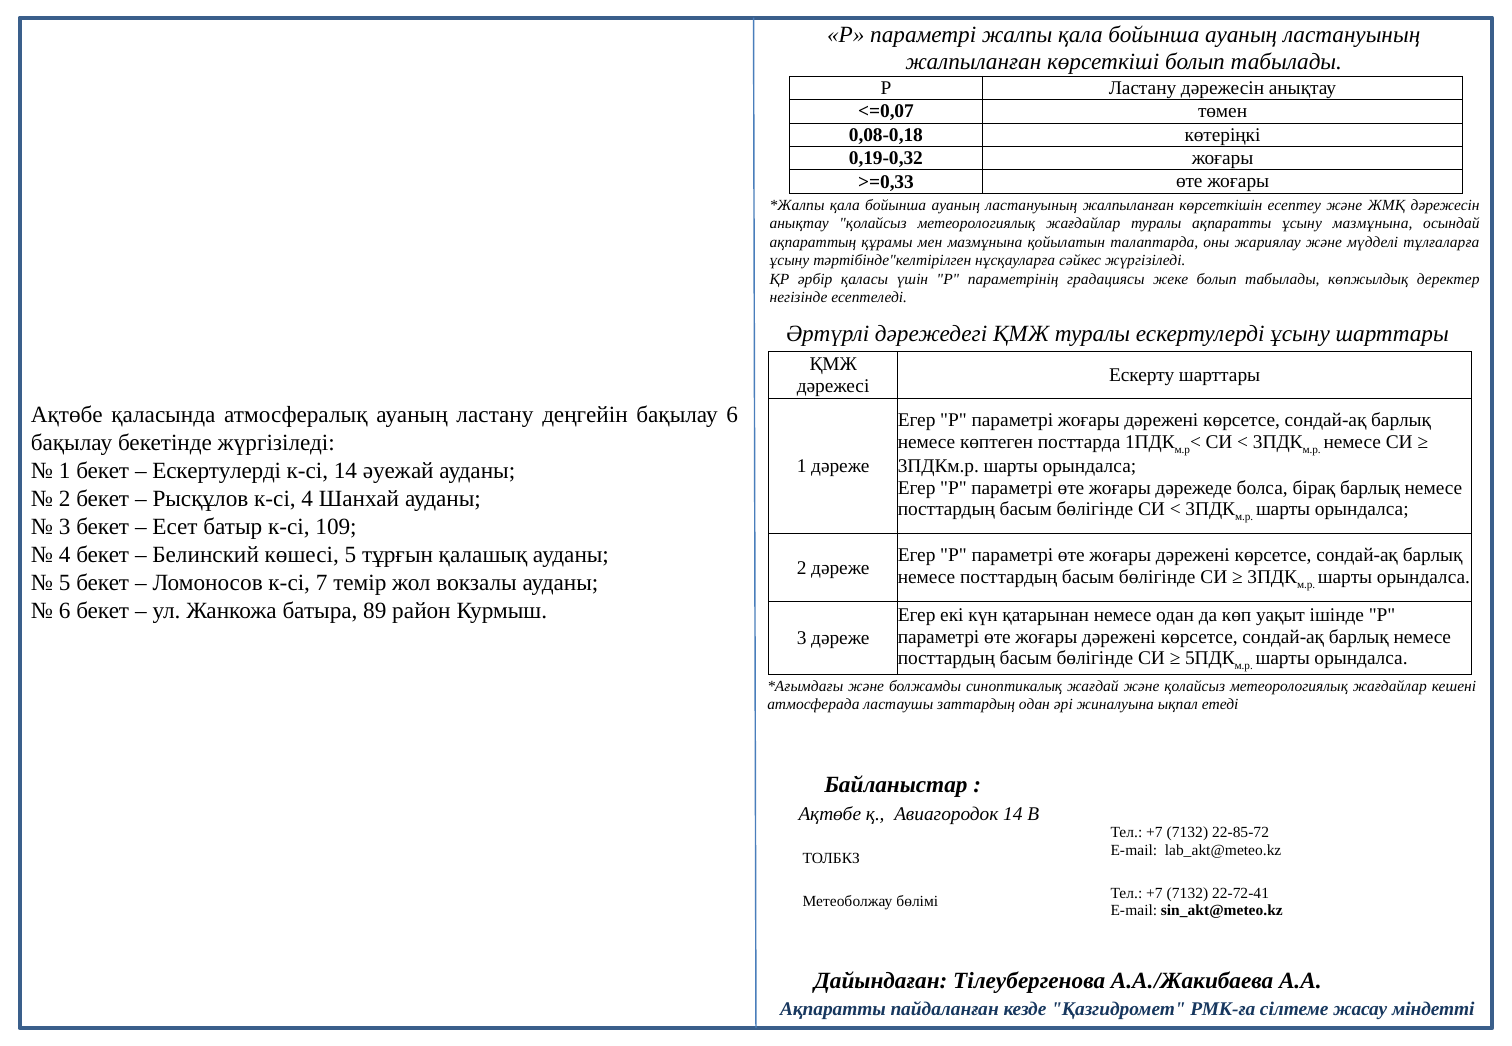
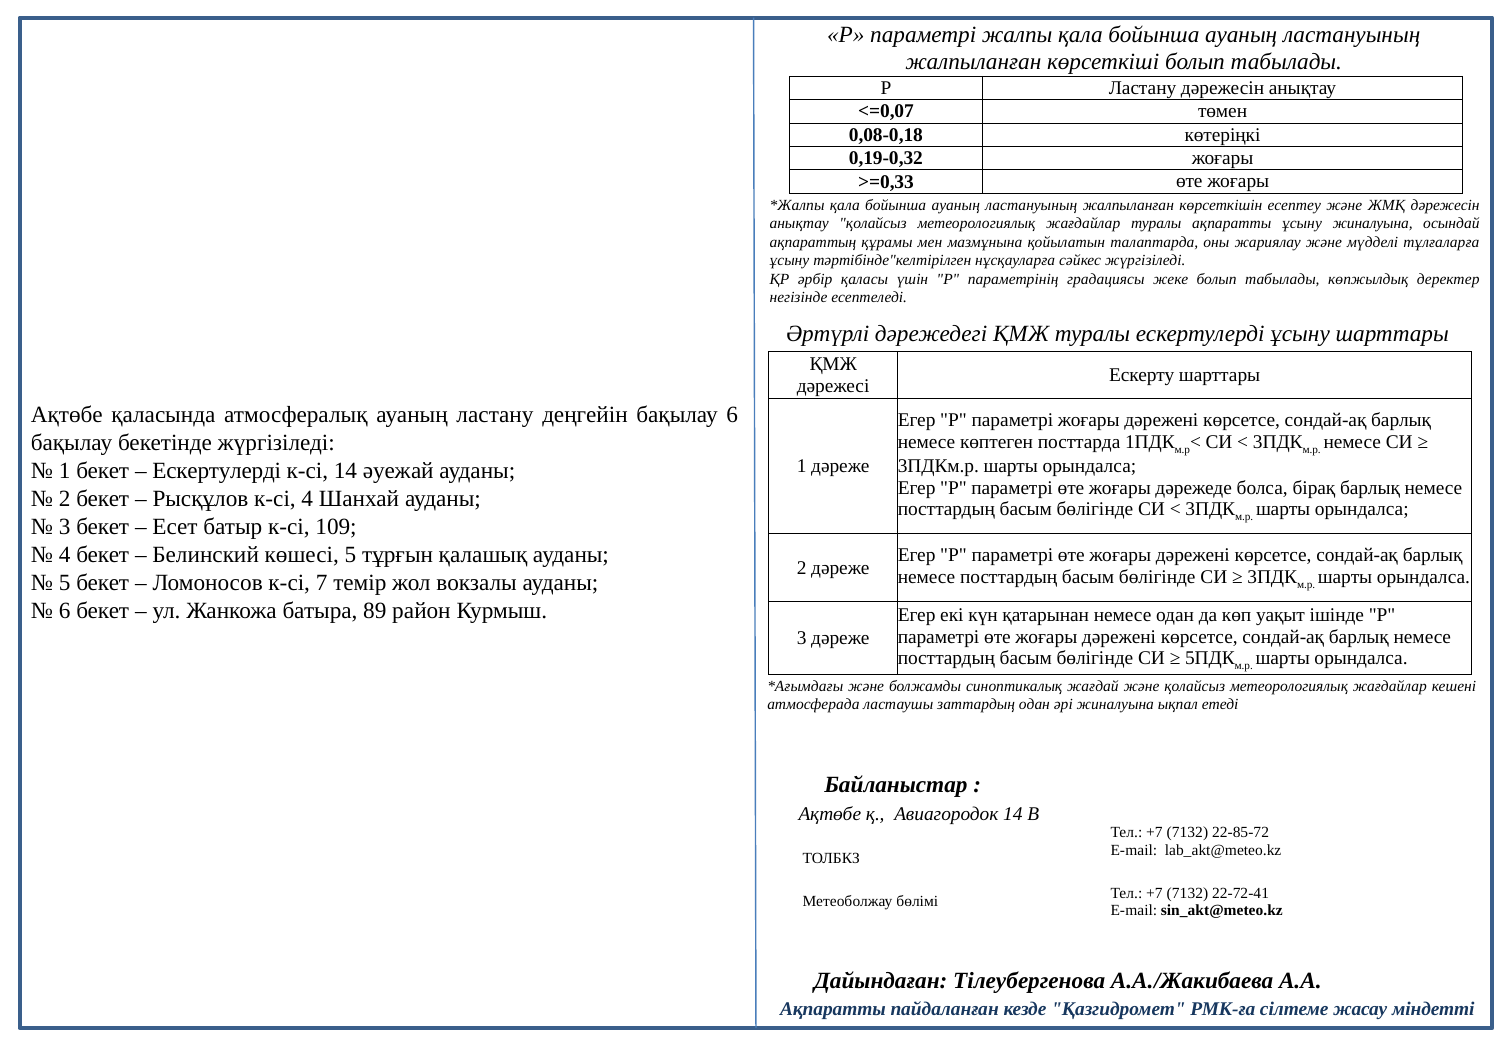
ұсыну мазмұнына: мазмұнына -> жиналуына (1373, 224)
